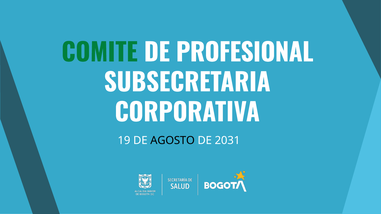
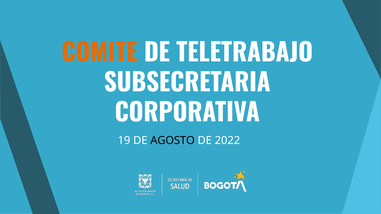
COMITE colour: green -> orange (100, 53)
PROFESIONAL: PROFESIONAL -> TELETRABAJO (245, 53)
2031: 2031 -> 2022 (227, 141)
